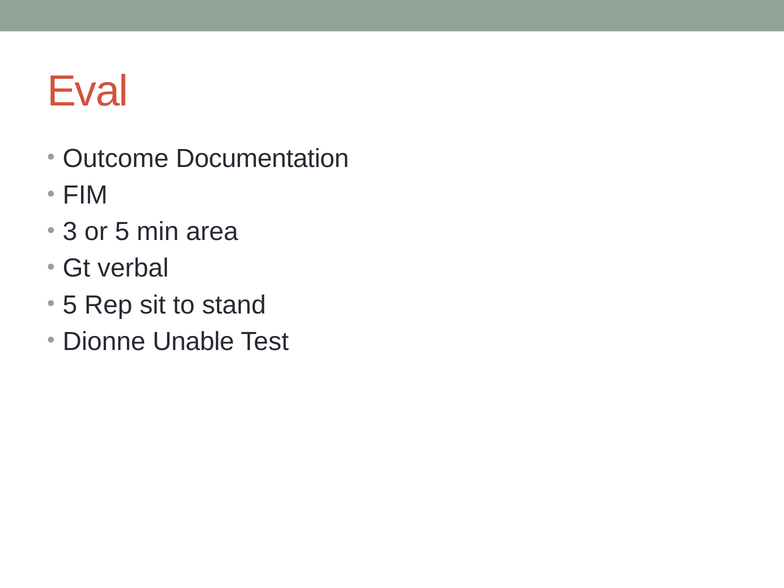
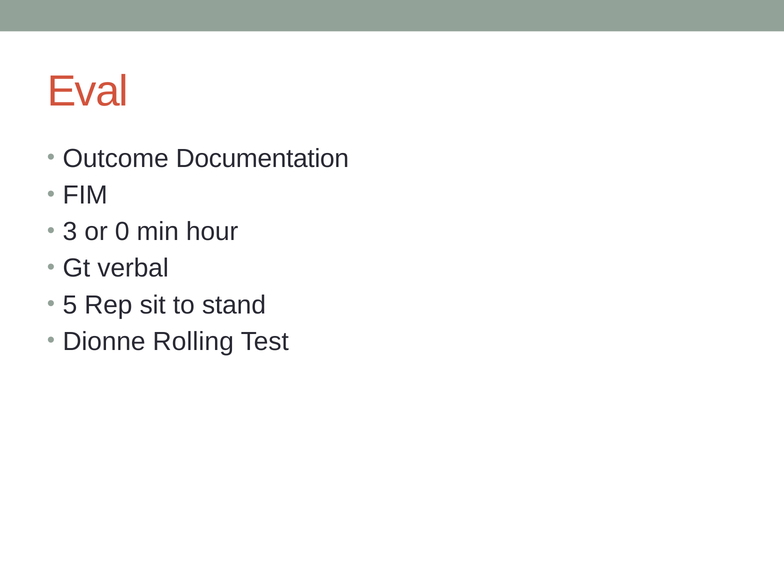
or 5: 5 -> 0 (122, 232)
area: area -> hour (212, 232)
Unable: Unable -> Rolling (193, 342)
